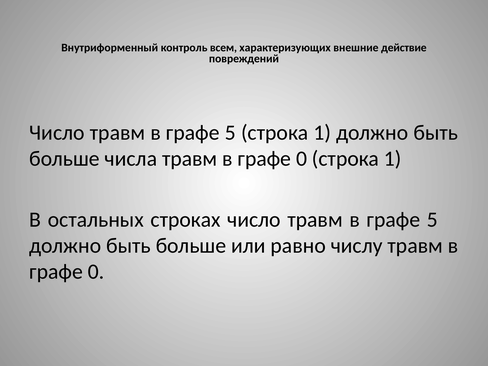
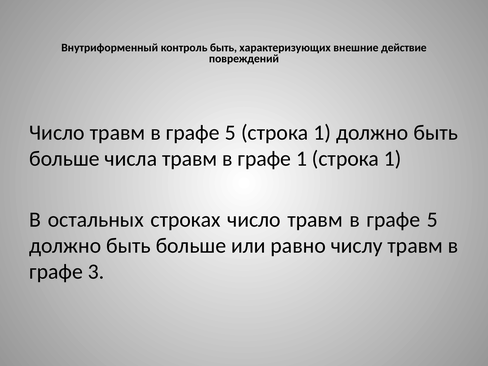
контроль всем: всем -> быть (223, 48)
0: 0 -> 1 (302, 159)
0: 0 -> 3 (96, 272)
